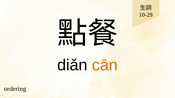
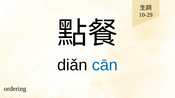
cān colour: orange -> blue (105, 65)
